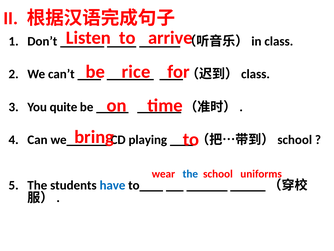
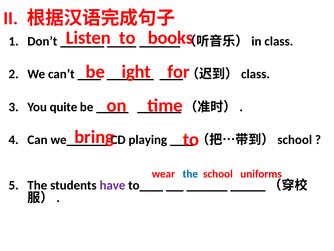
arrive: arrive -> books (170, 38)
rice: rice -> ight (136, 71)
have colour: blue -> purple (112, 185)
